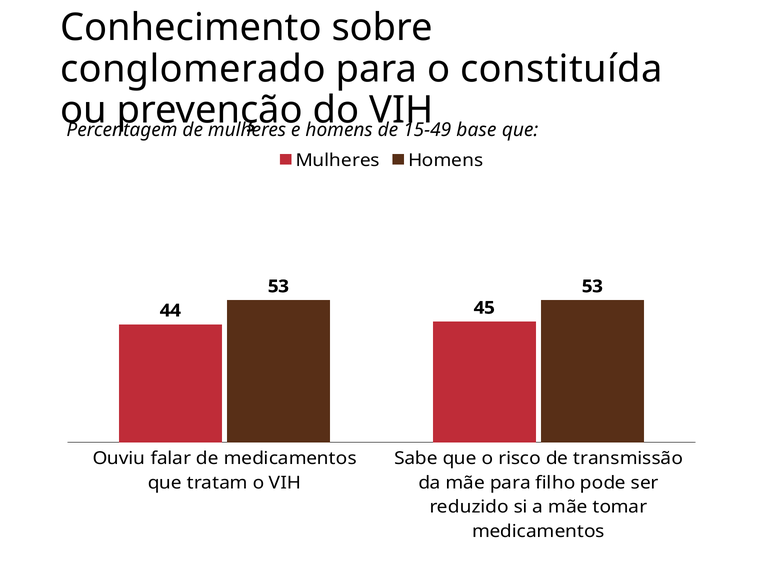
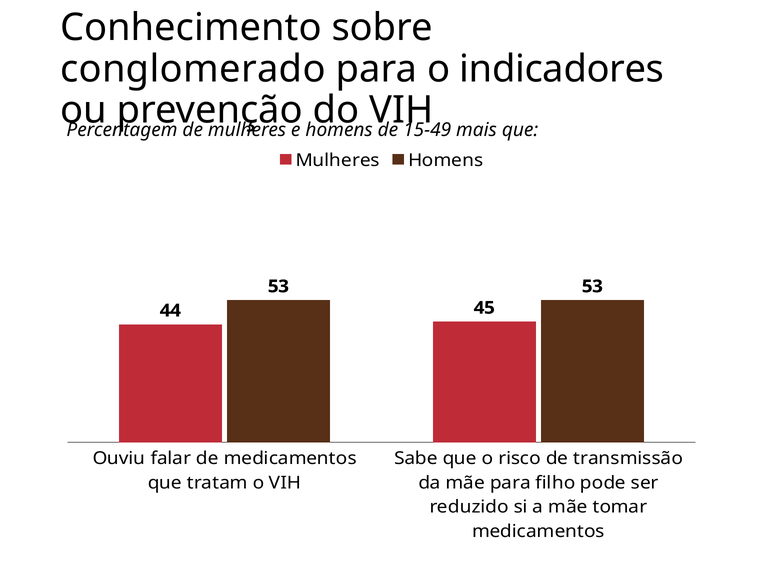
constituída: constituída -> indicadores (562, 69)
base: base -> mais (476, 130)
